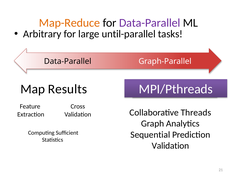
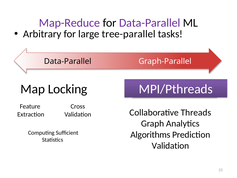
Map-Reduce colour: orange -> purple (69, 23)
until-parallel: until-parallel -> tree-parallel (129, 34)
Results: Results -> Locking (68, 89)
Sequential: Sequential -> Algorithms (150, 134)
